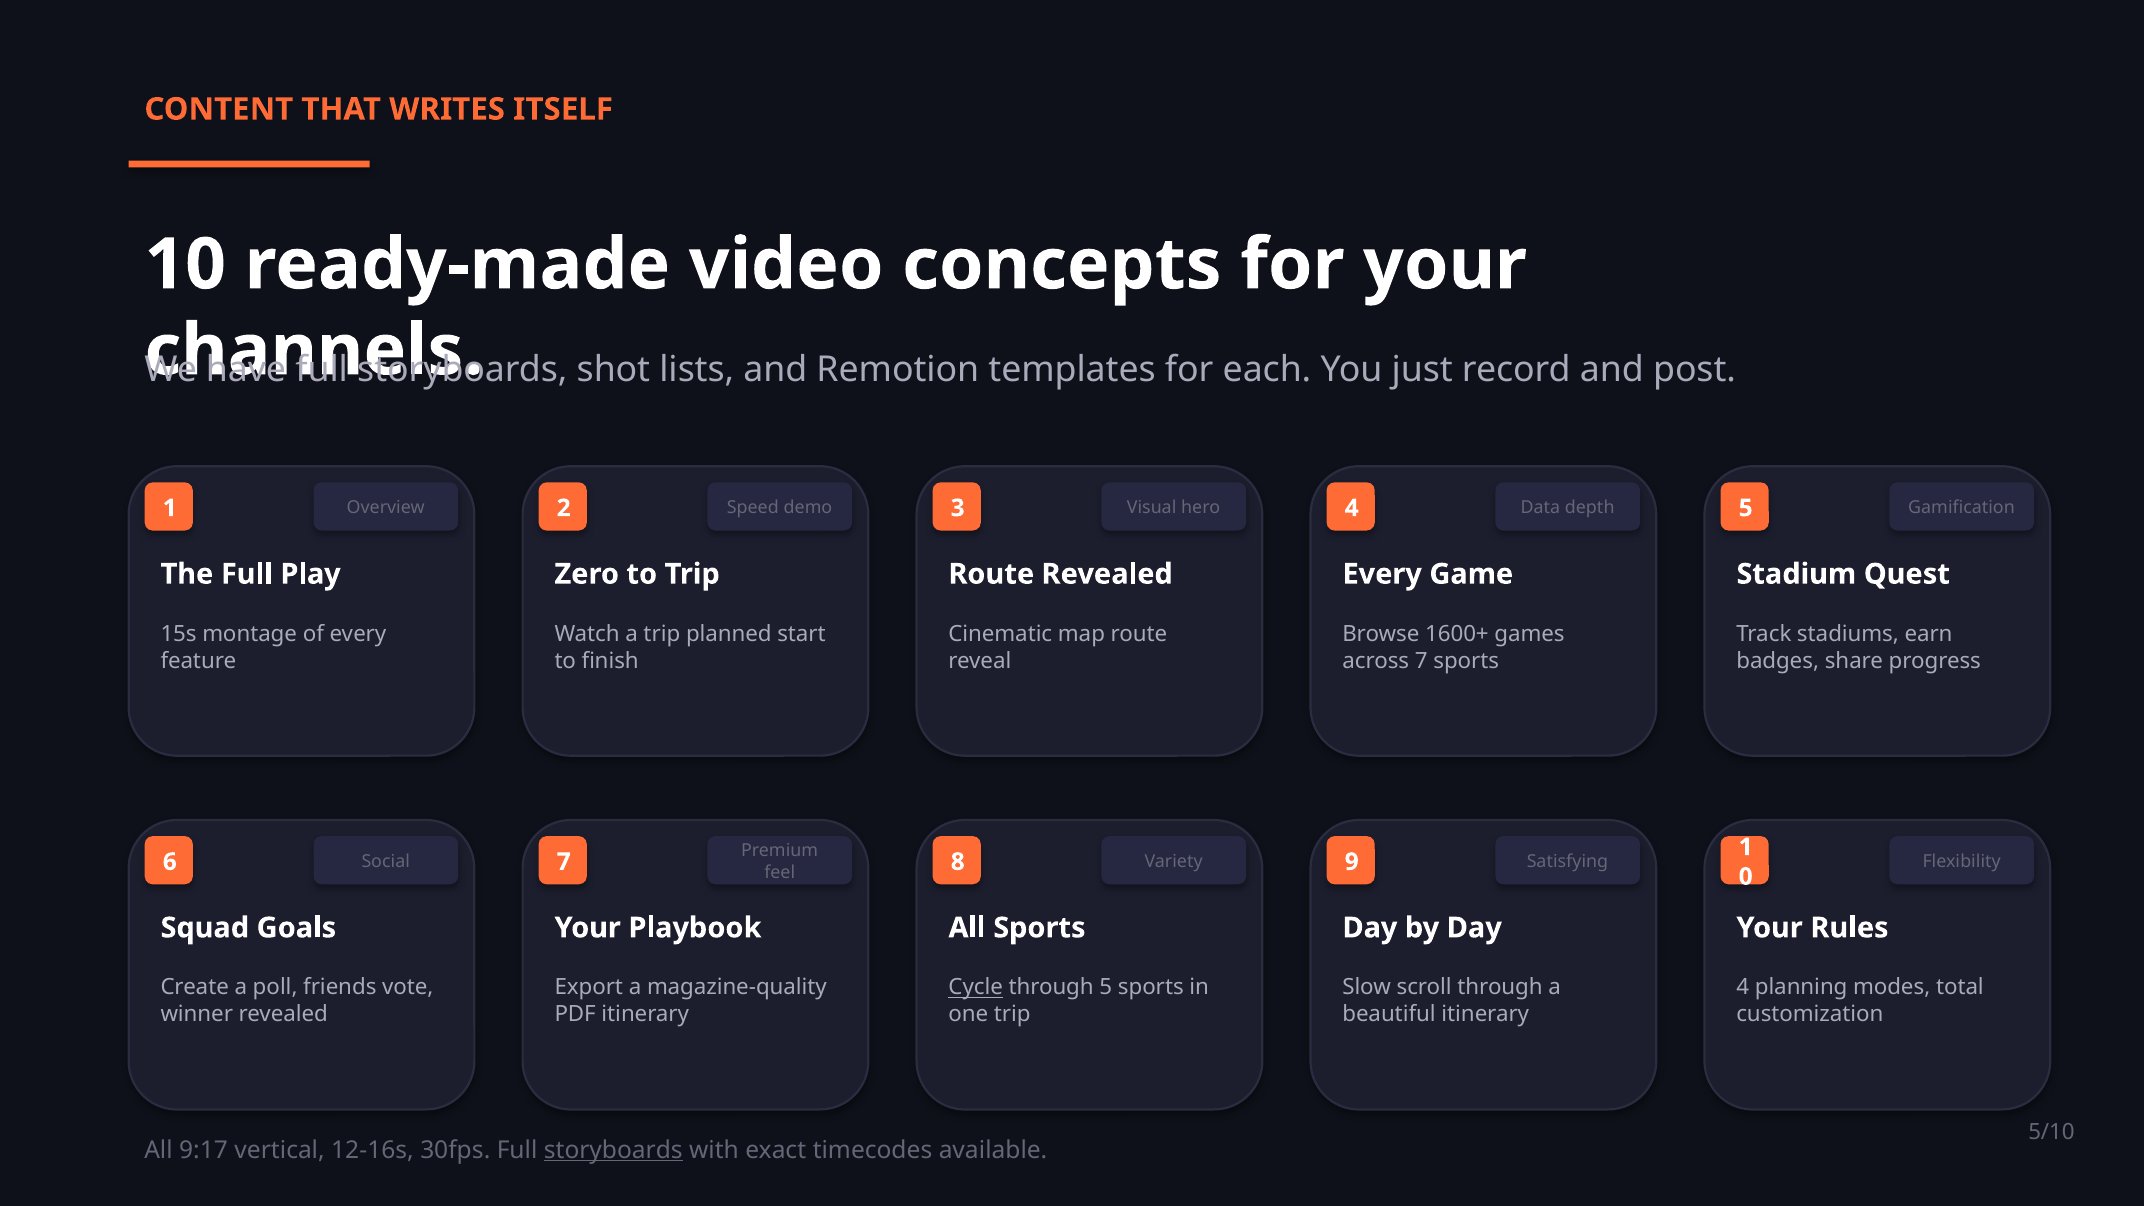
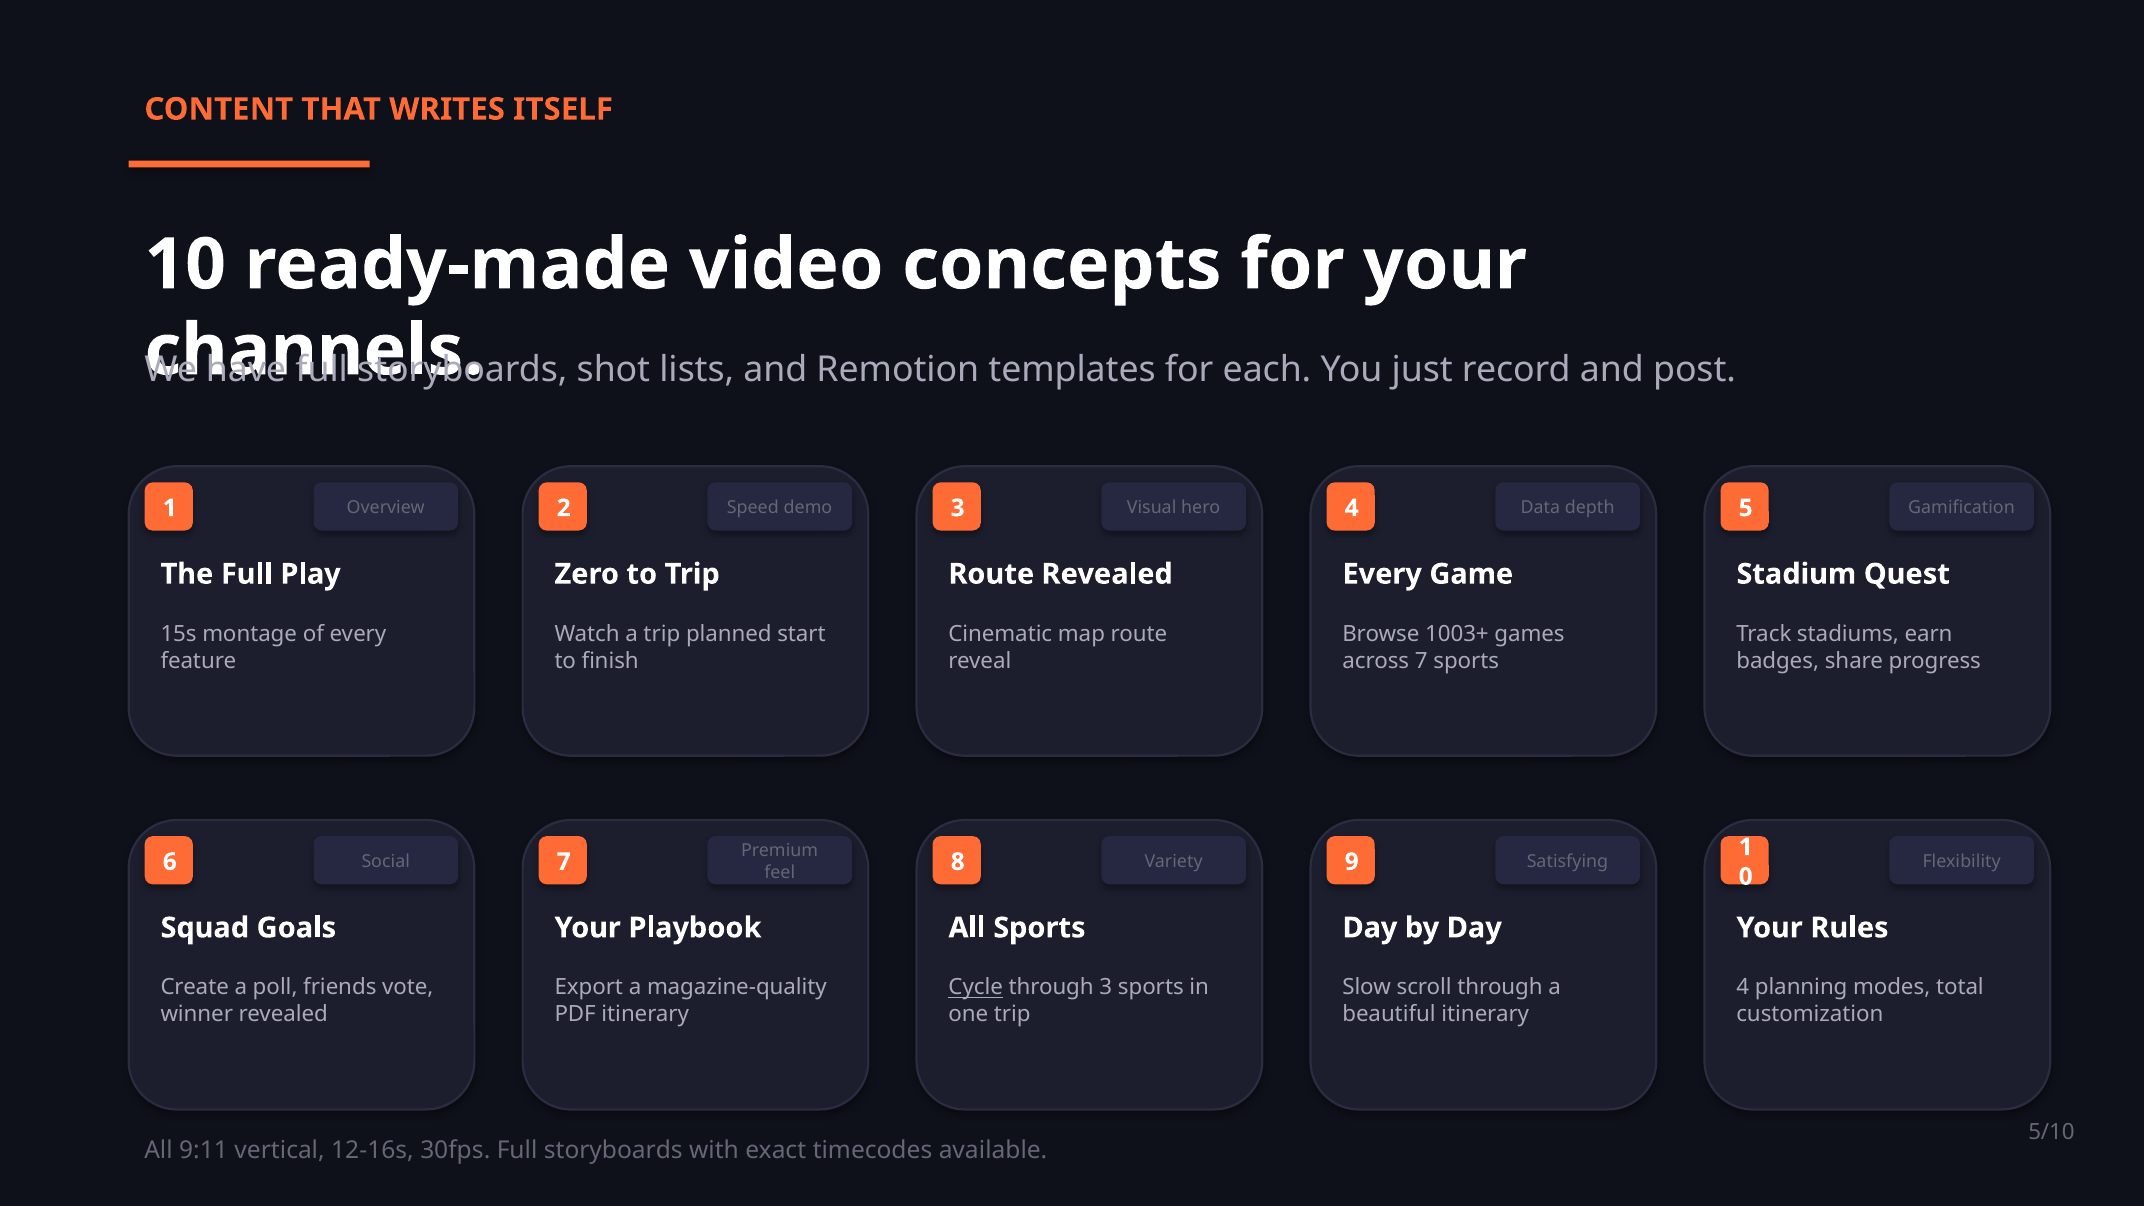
1600+: 1600+ -> 1003+ (1457, 634)
through 5: 5 -> 3 (1106, 988)
9:17: 9:17 -> 9:11 (204, 1150)
storyboards underline: present -> none (613, 1150)
